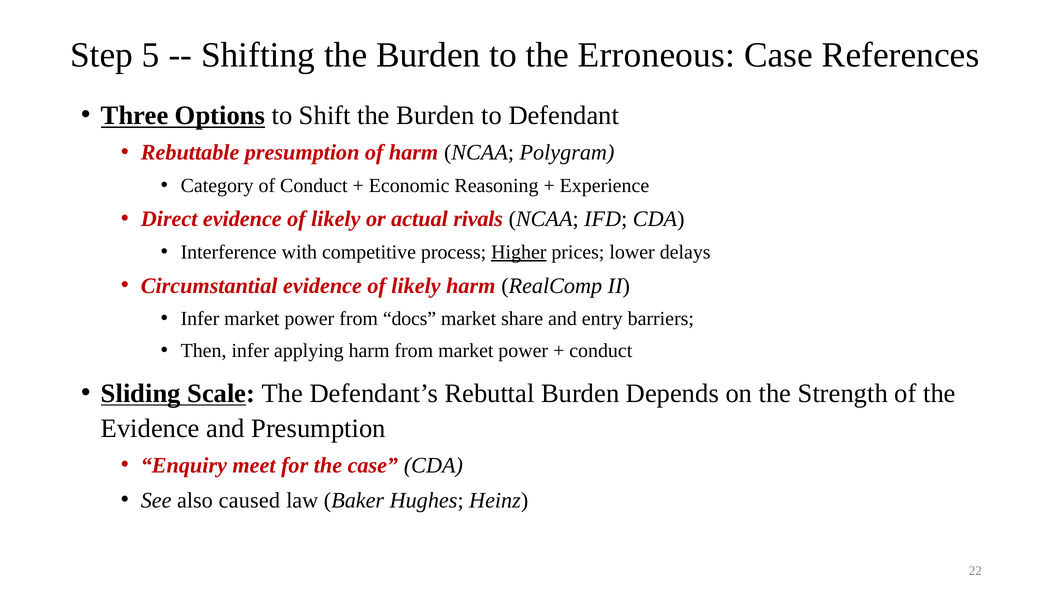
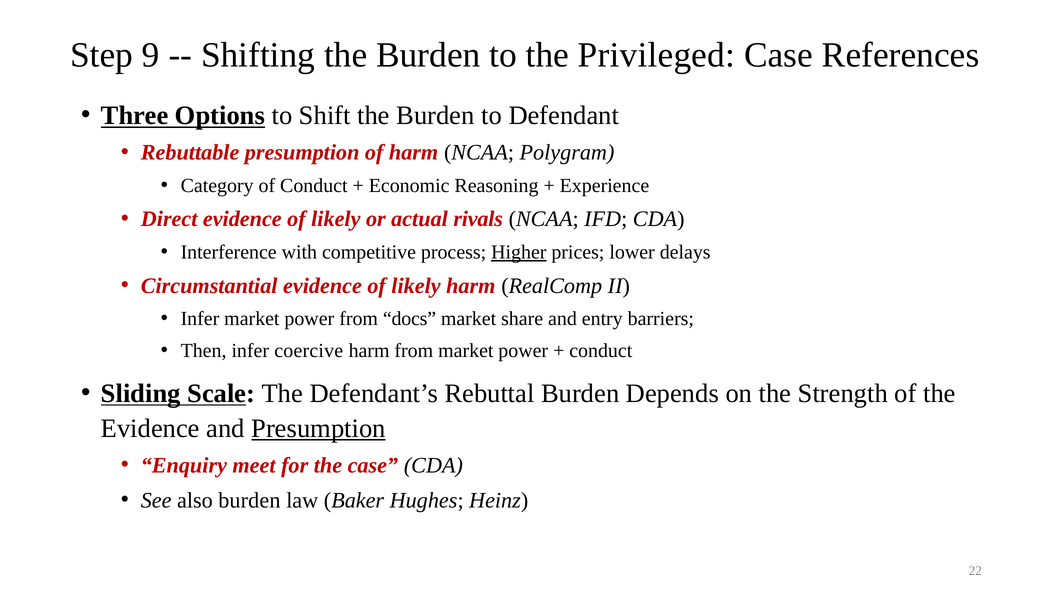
5: 5 -> 9 (151, 55)
Erroneous: Erroneous -> Privileged (657, 55)
applying: applying -> coercive (309, 351)
Presumption underline: none -> present (318, 428)
also caused: caused -> burden (249, 500)
